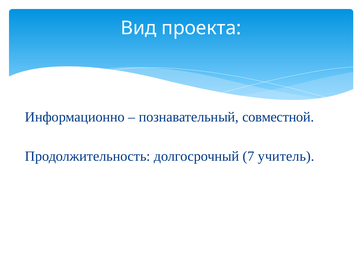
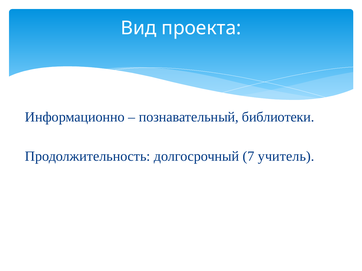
совместной: совместной -> библиотеки (278, 117)
